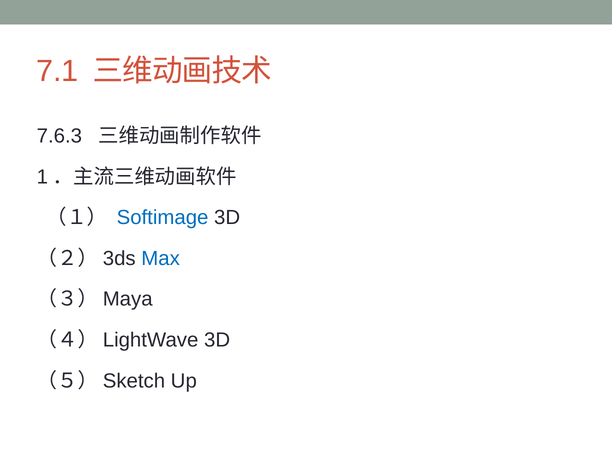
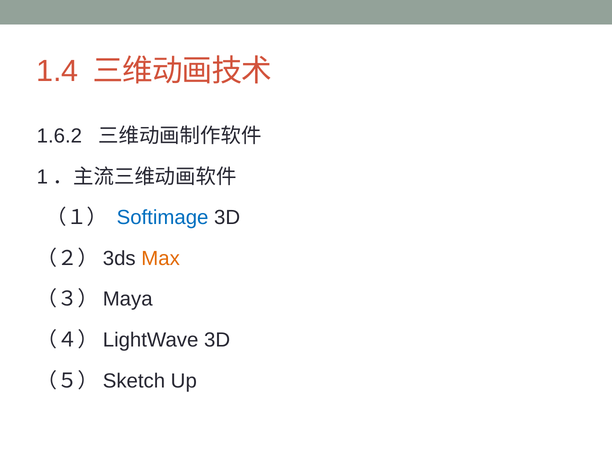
7.1: 7.1 -> 1.4 (57, 71)
7.6.3: 7.6.3 -> 1.6.2 (59, 136)
Max colour: blue -> orange (161, 258)
